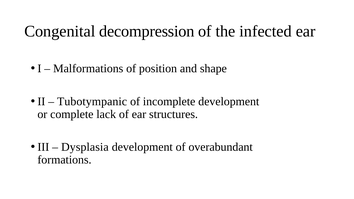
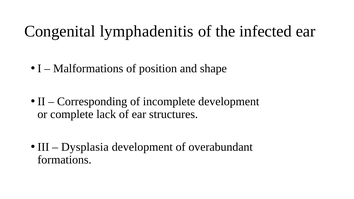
decompression: decompression -> lymphadenitis (147, 31)
Tubotympanic: Tubotympanic -> Corresponding (92, 101)
